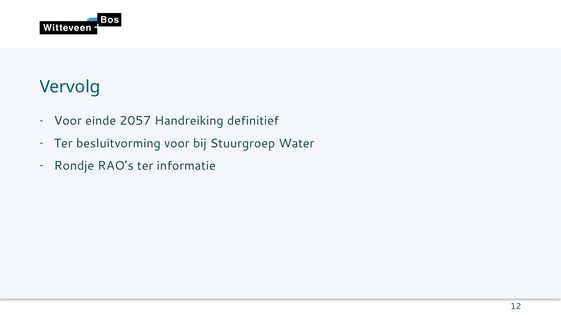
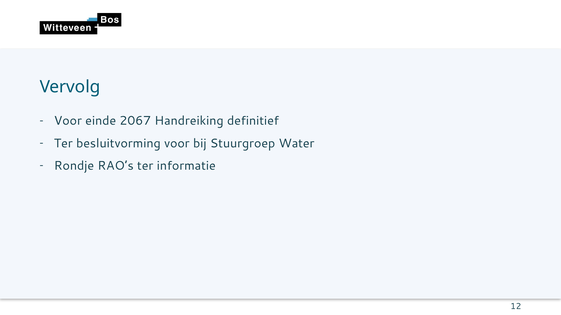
2057: 2057 -> 2067 (135, 121)
